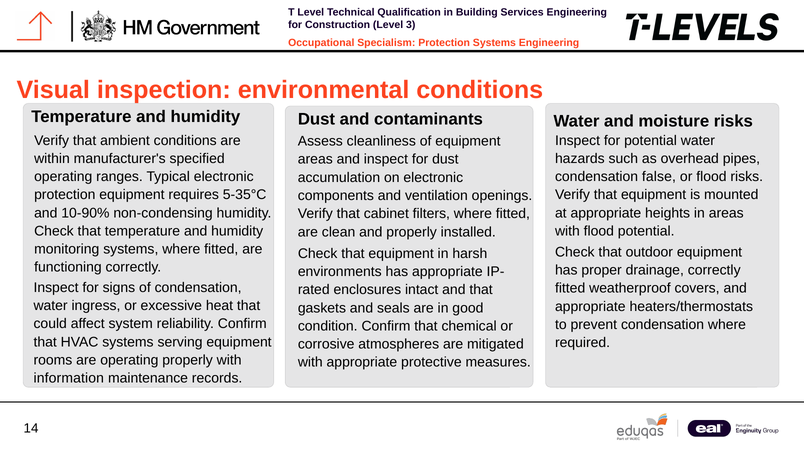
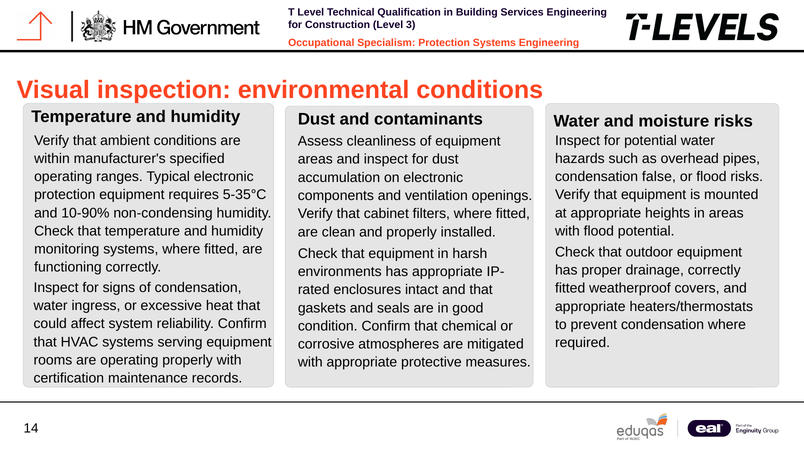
information: information -> certification (69, 378)
